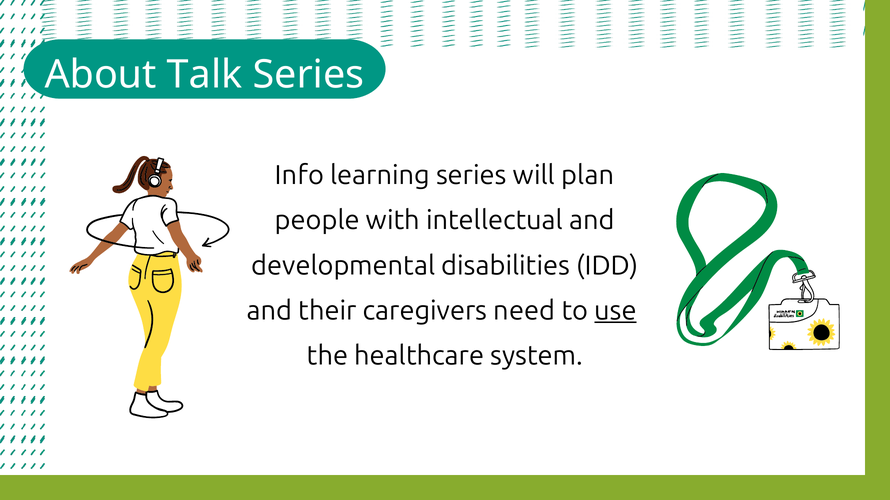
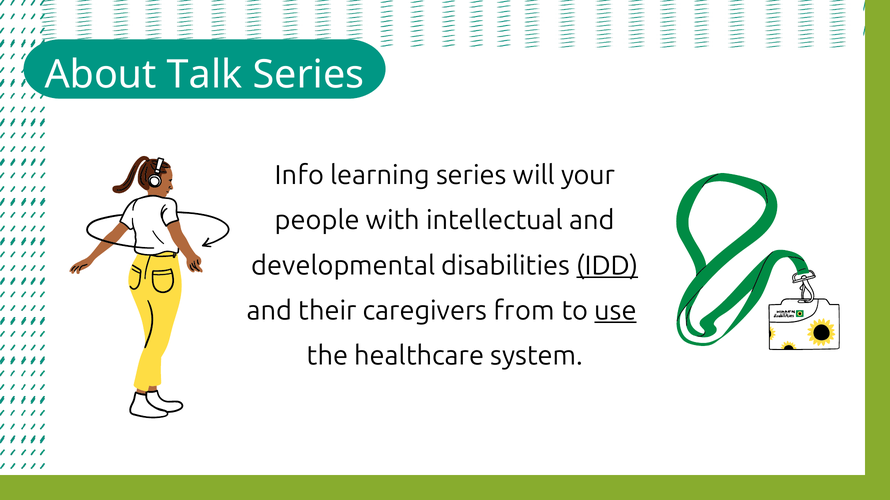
plan: plan -> your (588, 176)
IDD underline: none -> present (607, 266)
need: need -> from (524, 311)
